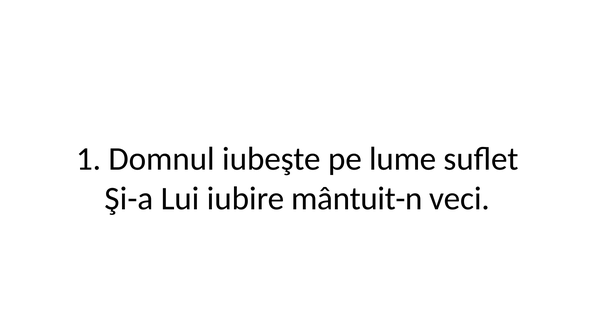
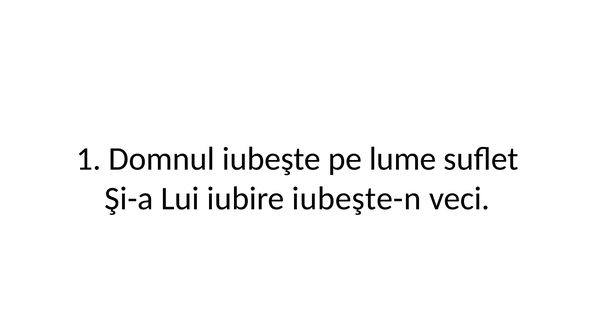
mântuit-n: mântuit-n -> iubeşte-n (357, 198)
